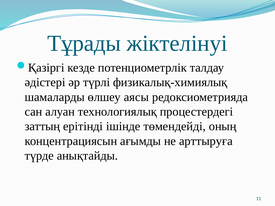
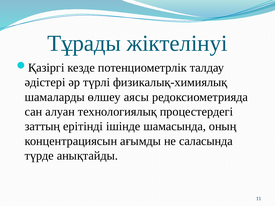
төмендейді: төмендейді -> шамасында (175, 126)
арттыруға: арттыруға -> саласында (206, 141)
